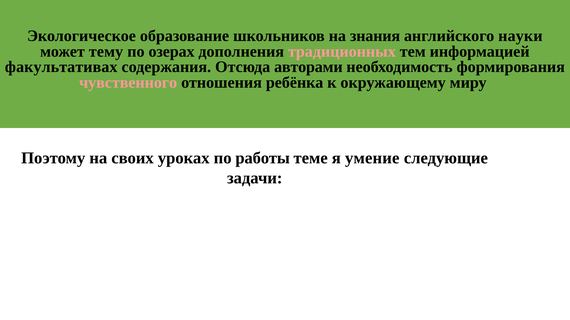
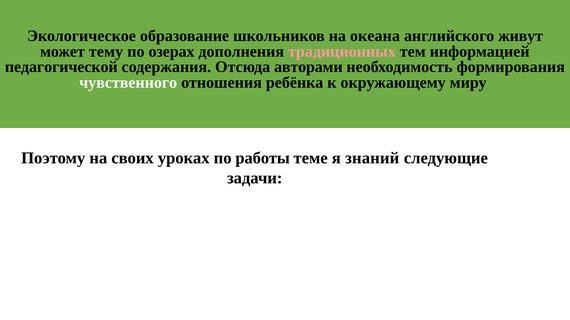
знания: знания -> океана (375, 36)
науки: науки -> живут (521, 36)
факультативах: факультативах -> педагогической (61, 67)
чувственного colour: pink -> white (128, 83)
умение: умение -> знаний (372, 158)
